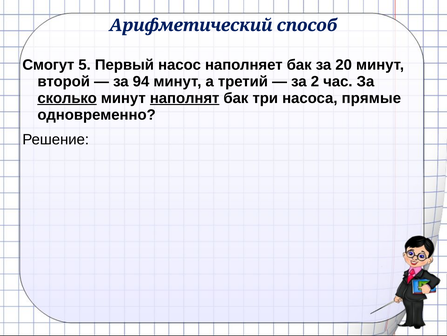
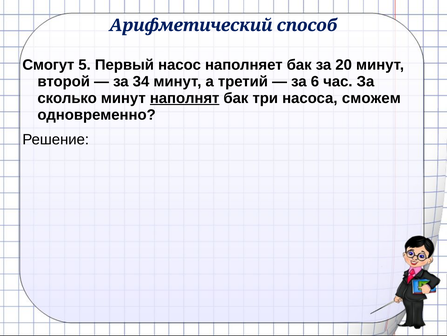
94: 94 -> 34 (141, 81)
2: 2 -> 6 (315, 81)
сколько underline: present -> none (67, 98)
прямые: прямые -> сможем (371, 98)
